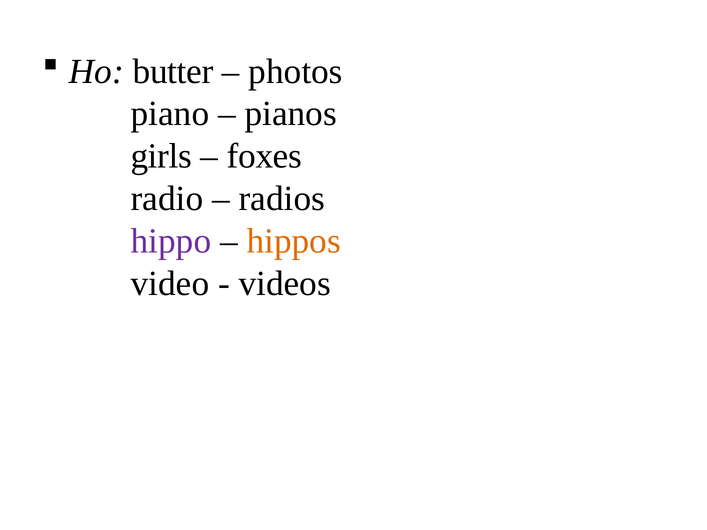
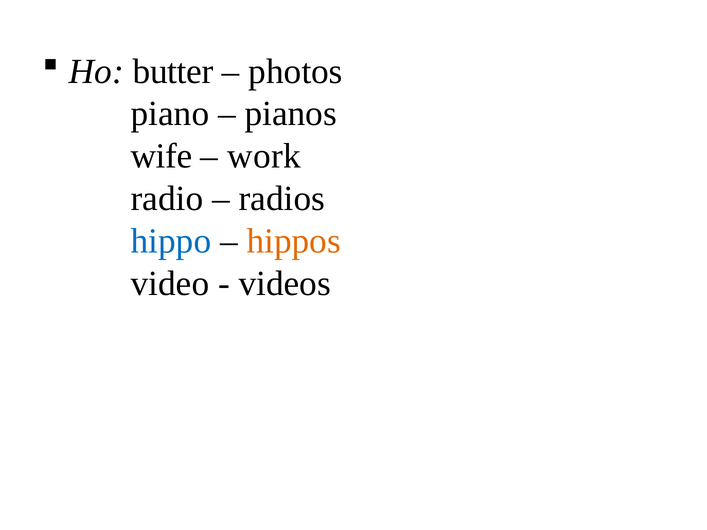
girls: girls -> wife (161, 156)
foxes: foxes -> work (264, 156)
hippo colour: purple -> blue (171, 241)
